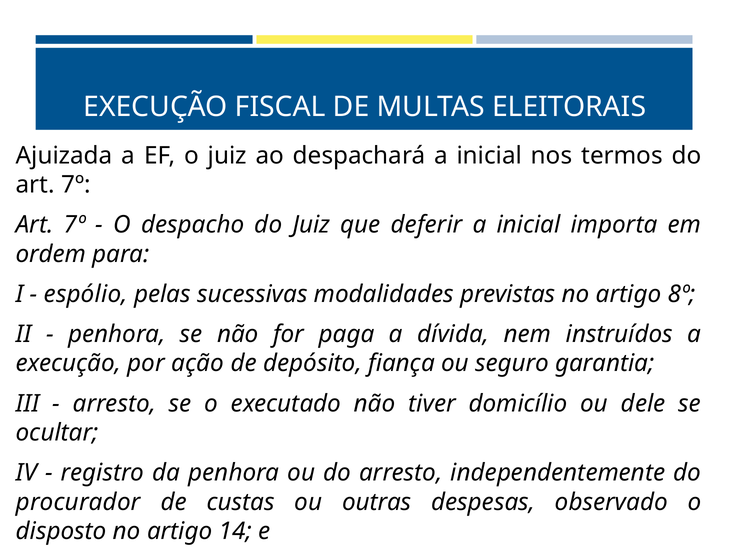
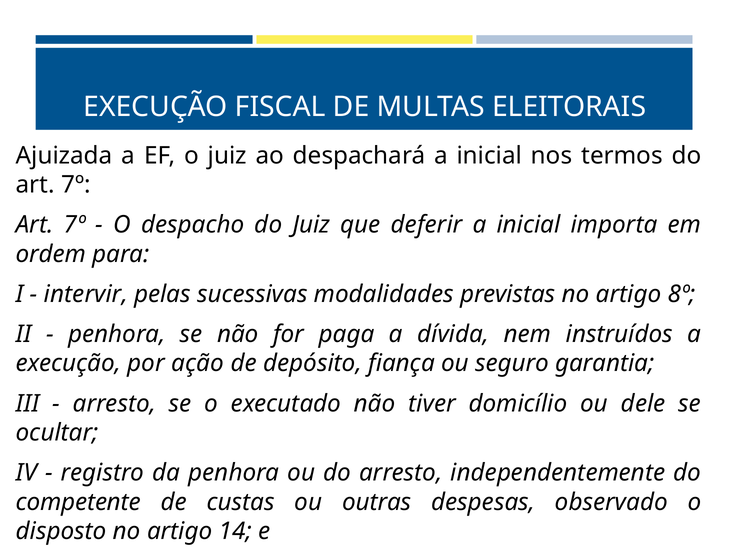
espólio: espólio -> intervir (86, 294)
procurador: procurador -> competente (78, 502)
